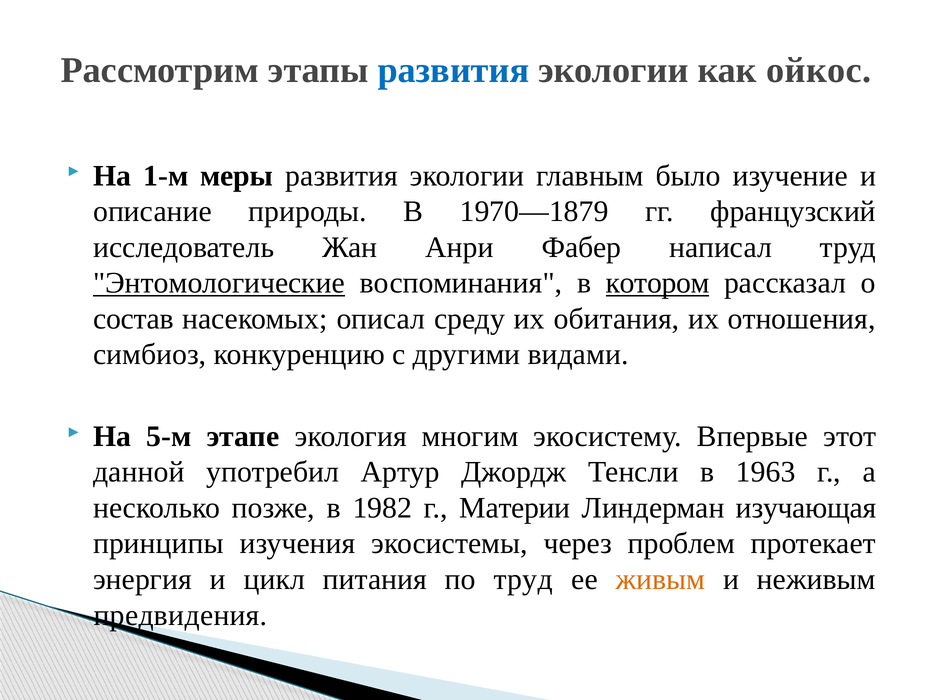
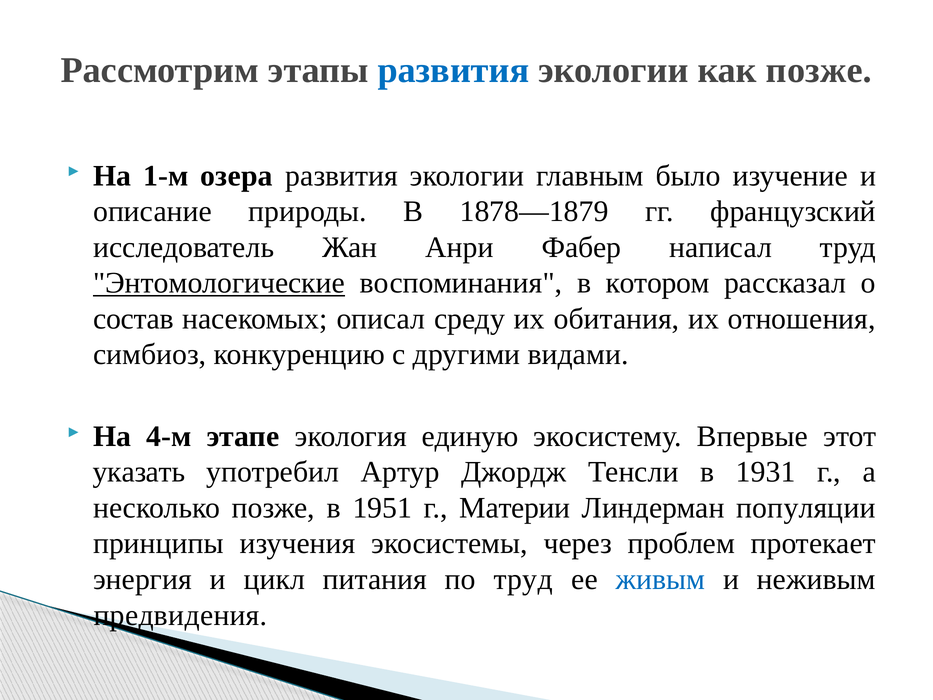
как ойкос: ойкос -> позже (819, 70)
меры: меры -> озера (237, 176)
1970—1879: 1970—1879 -> 1878—1879 (534, 211)
котором underline: present -> none (658, 283)
5-м: 5-м -> 4-м (169, 436)
многим: многим -> единую (470, 436)
данной: данной -> указать (139, 472)
1963: 1963 -> 1931 (766, 472)
1982: 1982 -> 1951 (382, 508)
изучающая: изучающая -> популяции (806, 508)
живым colour: orange -> blue (660, 579)
